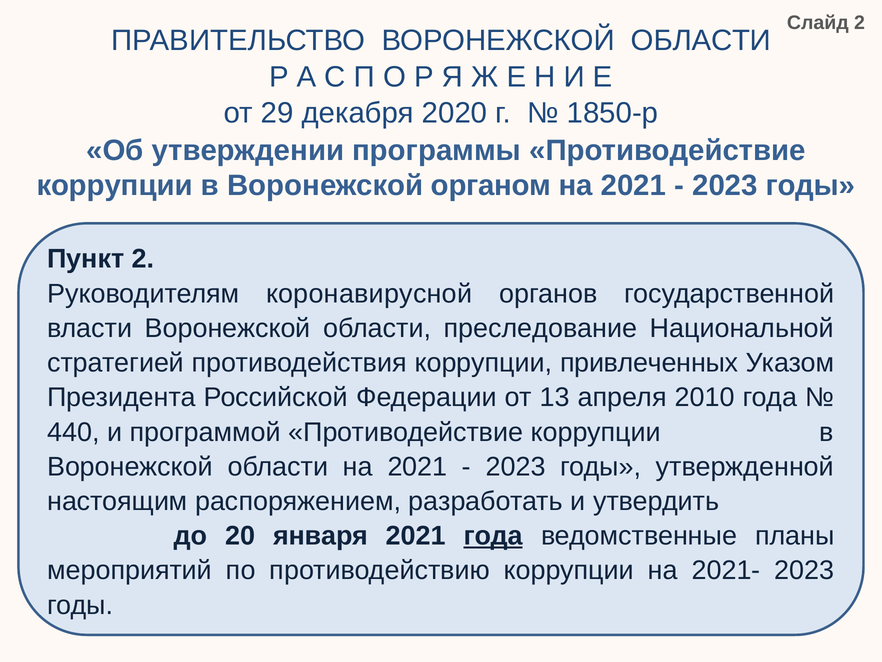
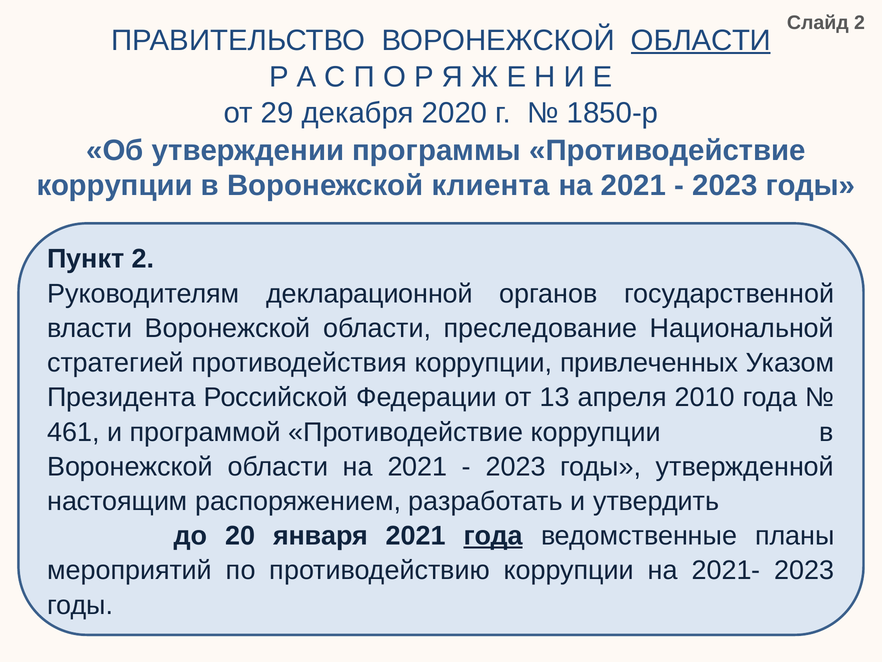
ОБЛАСТИ underline: none -> present (701, 40)
органом: органом -> клиента (491, 186)
коронавирусной: коронавирусной -> декларационной (369, 293)
440: 440 -> 461 (73, 432)
